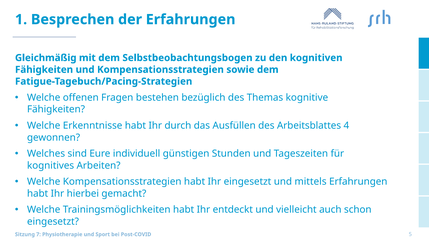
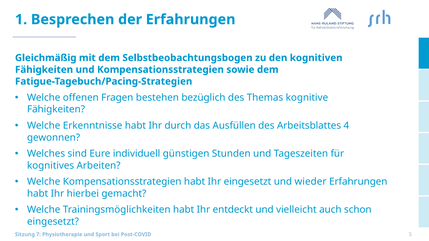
mittels: mittels -> wieder (311, 182)
